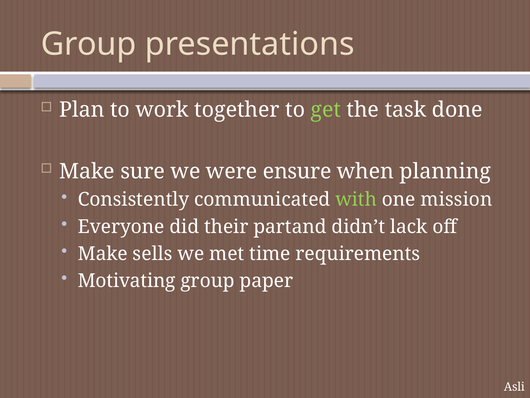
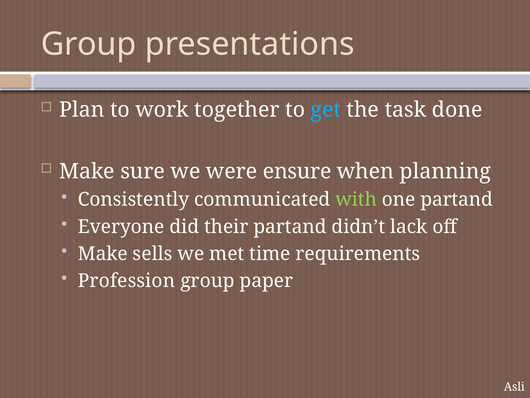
get colour: light green -> light blue (326, 110)
one mission: mission -> partand (457, 199)
Motivating: Motivating -> Profession (127, 280)
